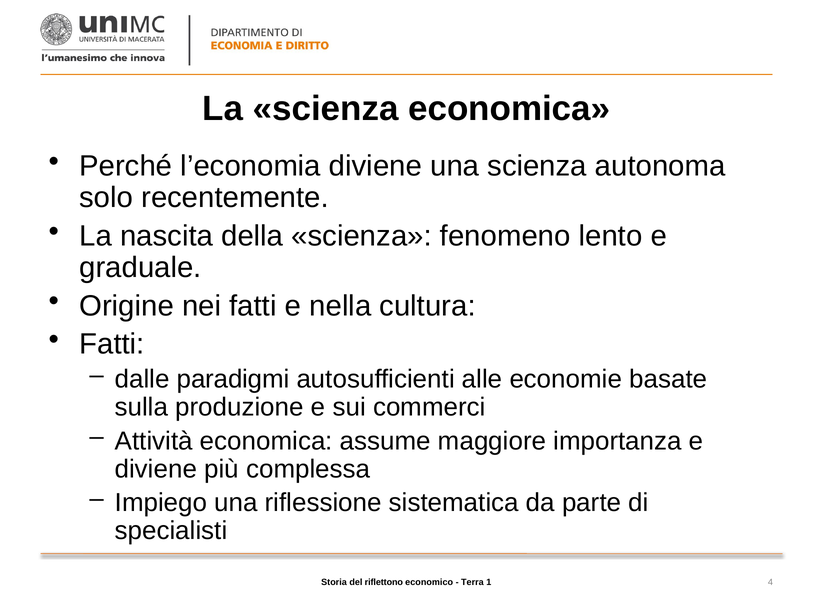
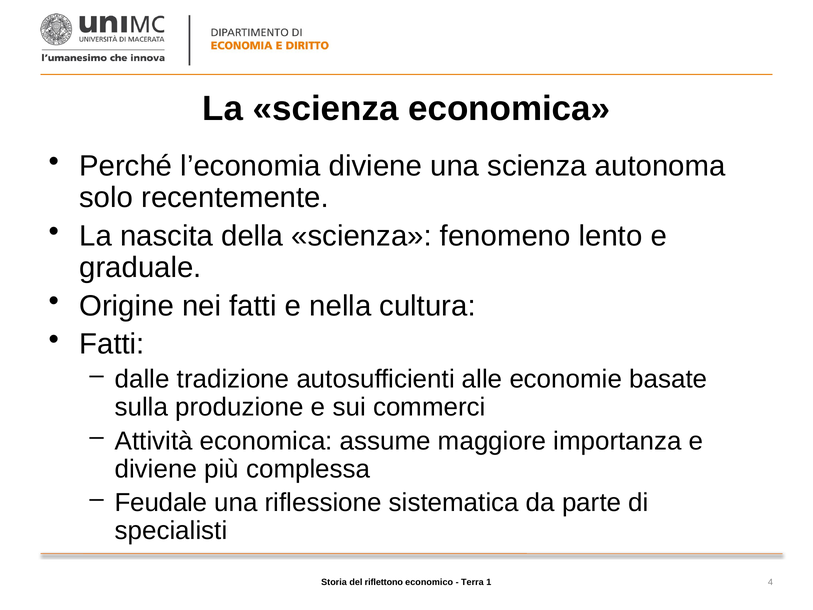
paradigmi: paradigmi -> tradizione (233, 379)
Impiego: Impiego -> Feudale (161, 503)
